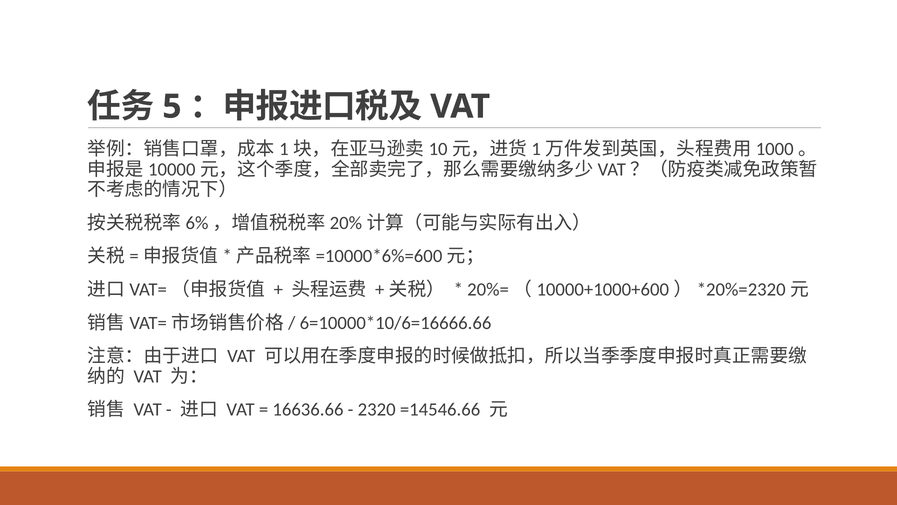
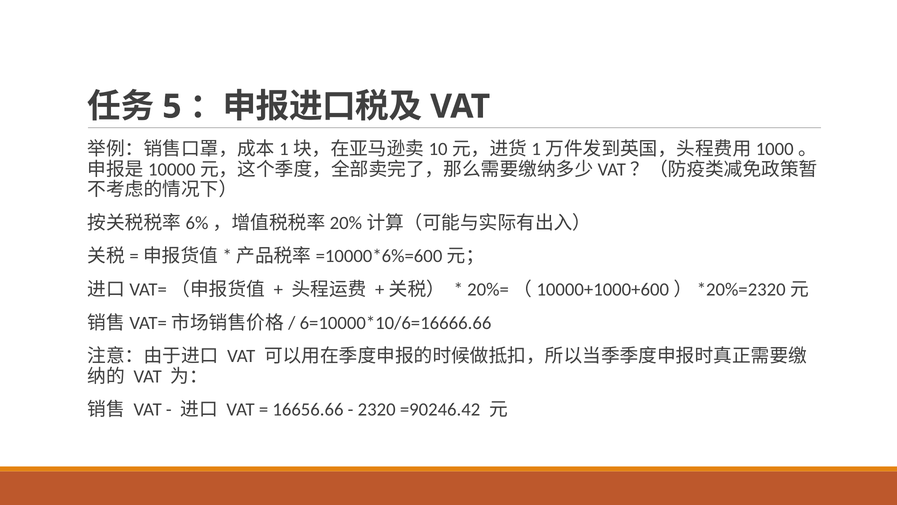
16636.66: 16636.66 -> 16656.66 (308, 409)
=14546.66: =14546.66 -> =90246.42 (440, 409)
